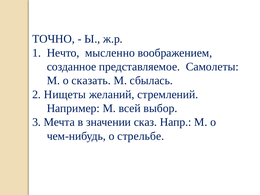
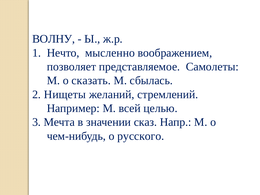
ТОЧНО: ТОЧНО -> ВОЛНУ (54, 39)
созданное: созданное -> позволяет (71, 67)
выбор: выбор -> целью (161, 108)
стрельбе: стрельбе -> русского (141, 136)
